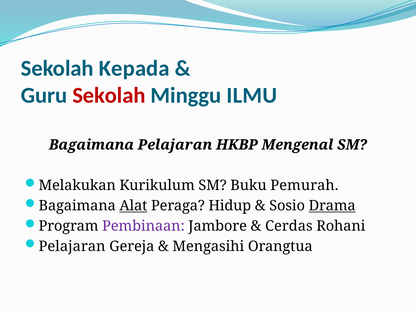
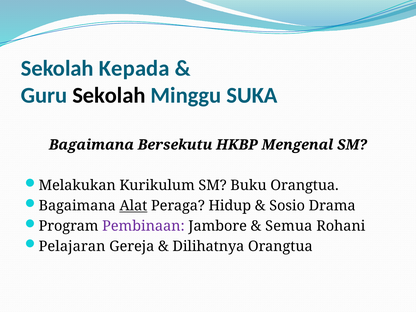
Sekolah colour: red -> black (109, 95)
ILMU: ILMU -> SUKA (252, 95)
Bagaimana Pelajaran: Pelajaran -> Bersekutu (175, 145)
Buku Pemurah: Pemurah -> Orangtua (305, 185)
Drama underline: present -> none (332, 206)
Cerdas: Cerdas -> Semua (289, 226)
Mengasihi: Mengasihi -> Dilihatnya (208, 246)
